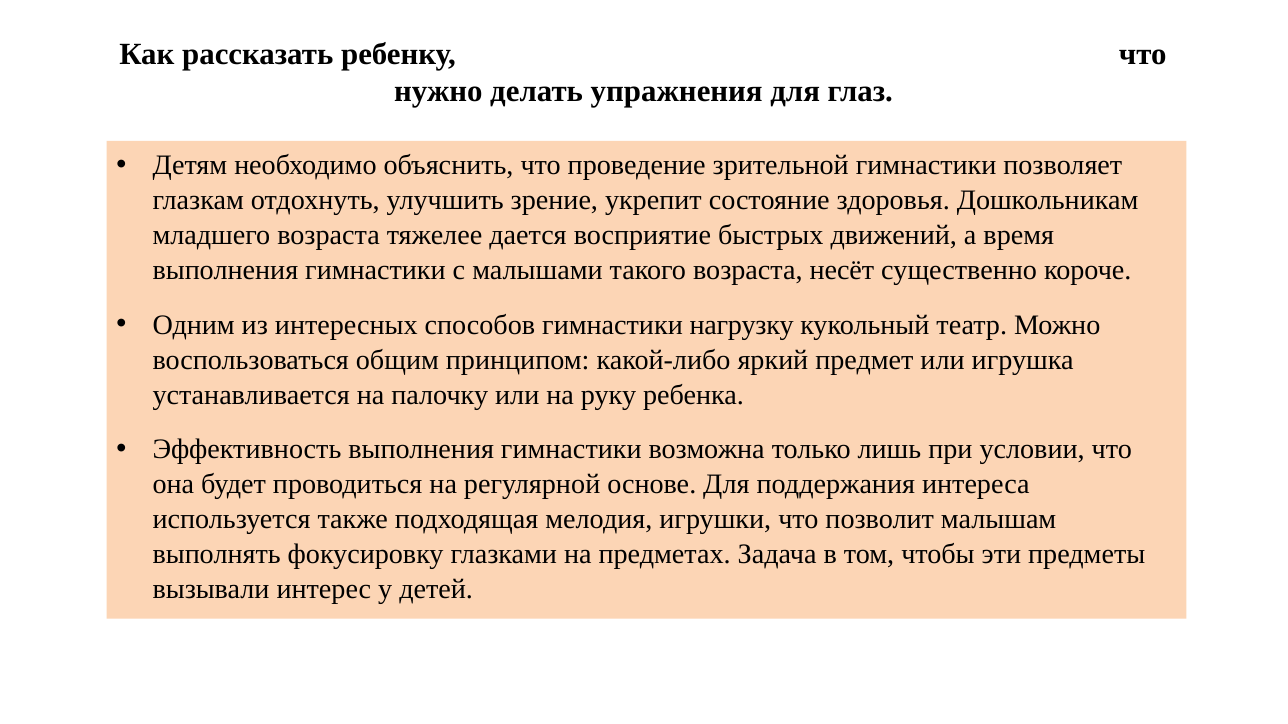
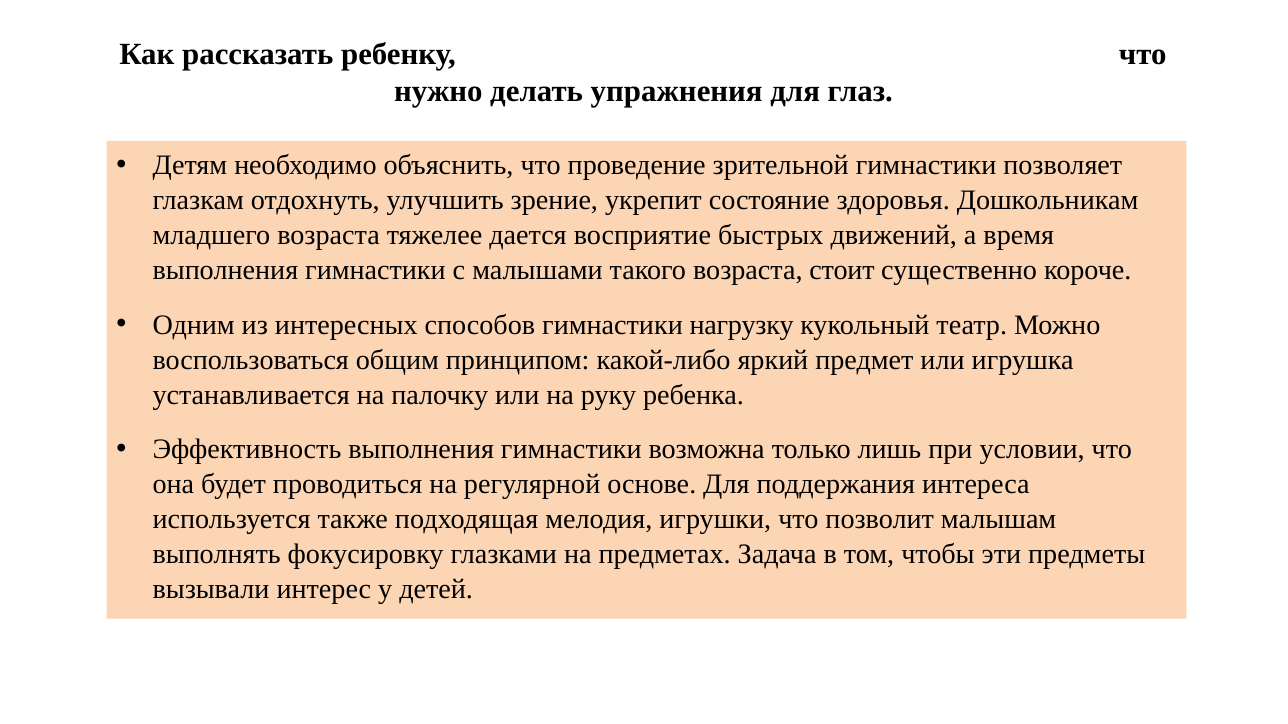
несёт: несёт -> стоит (842, 271)
